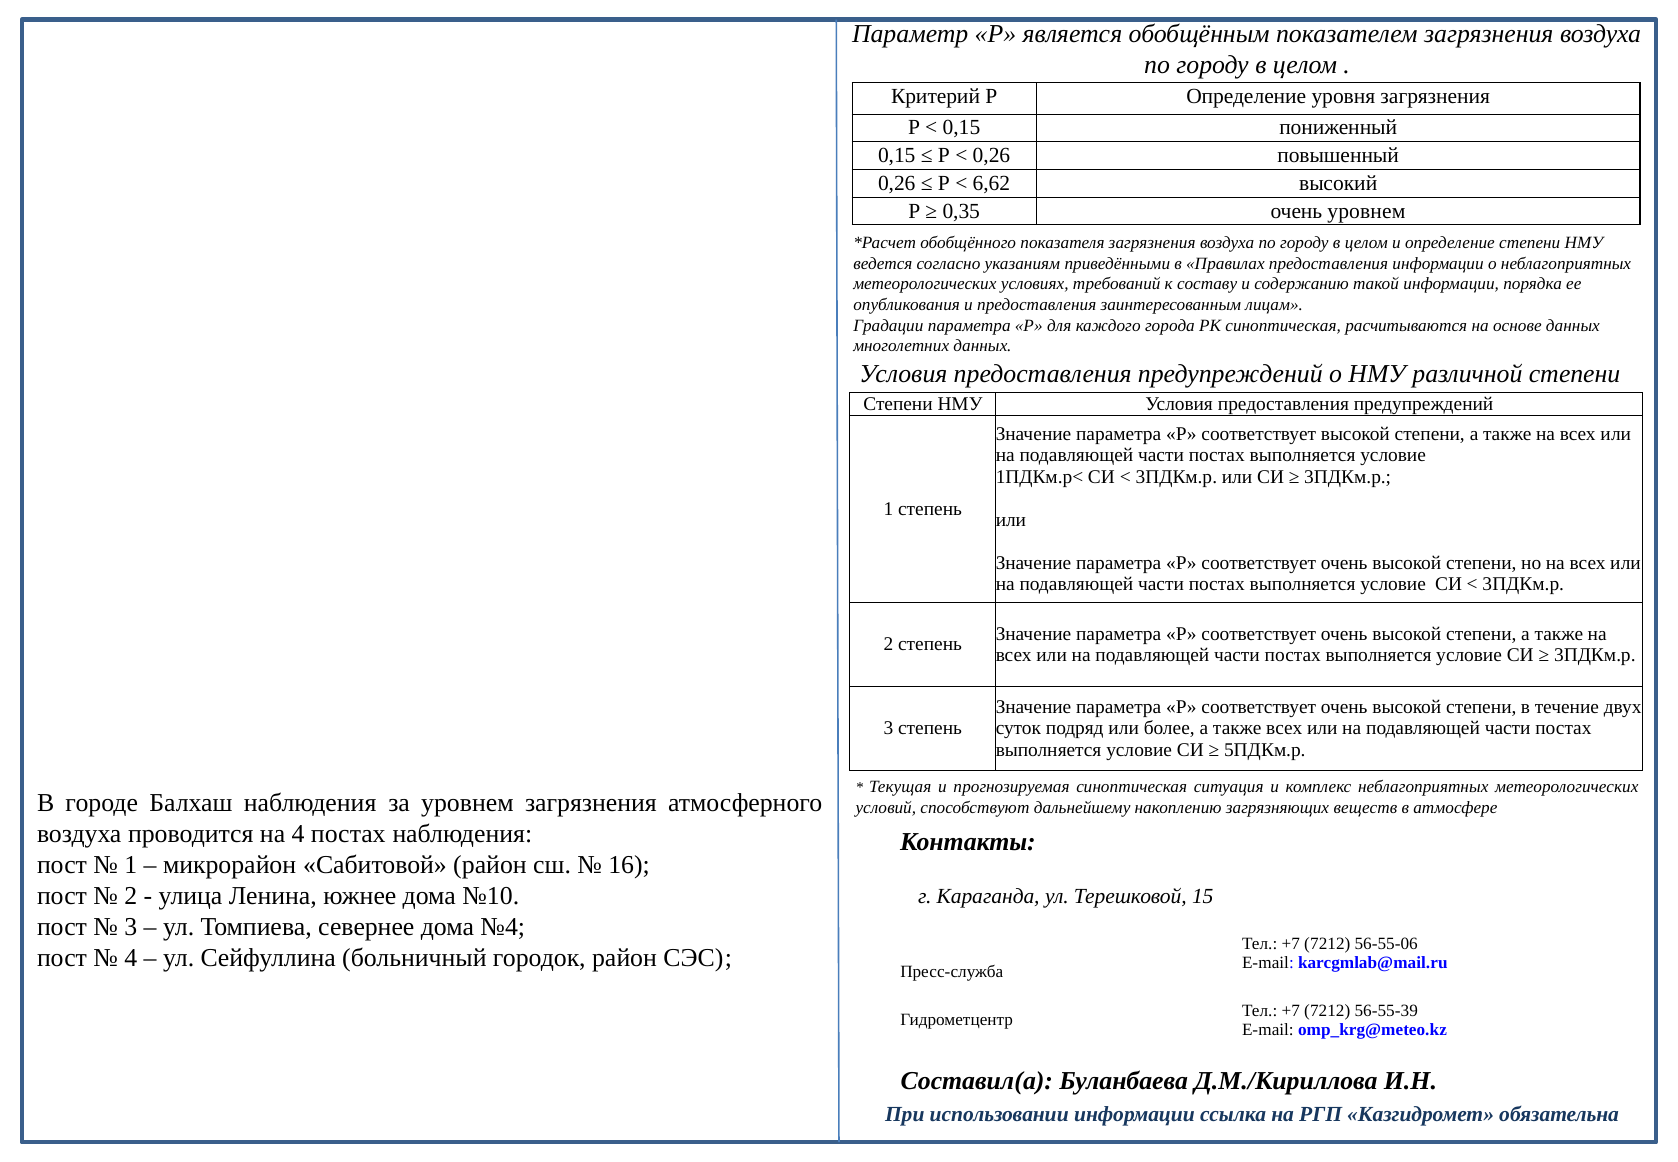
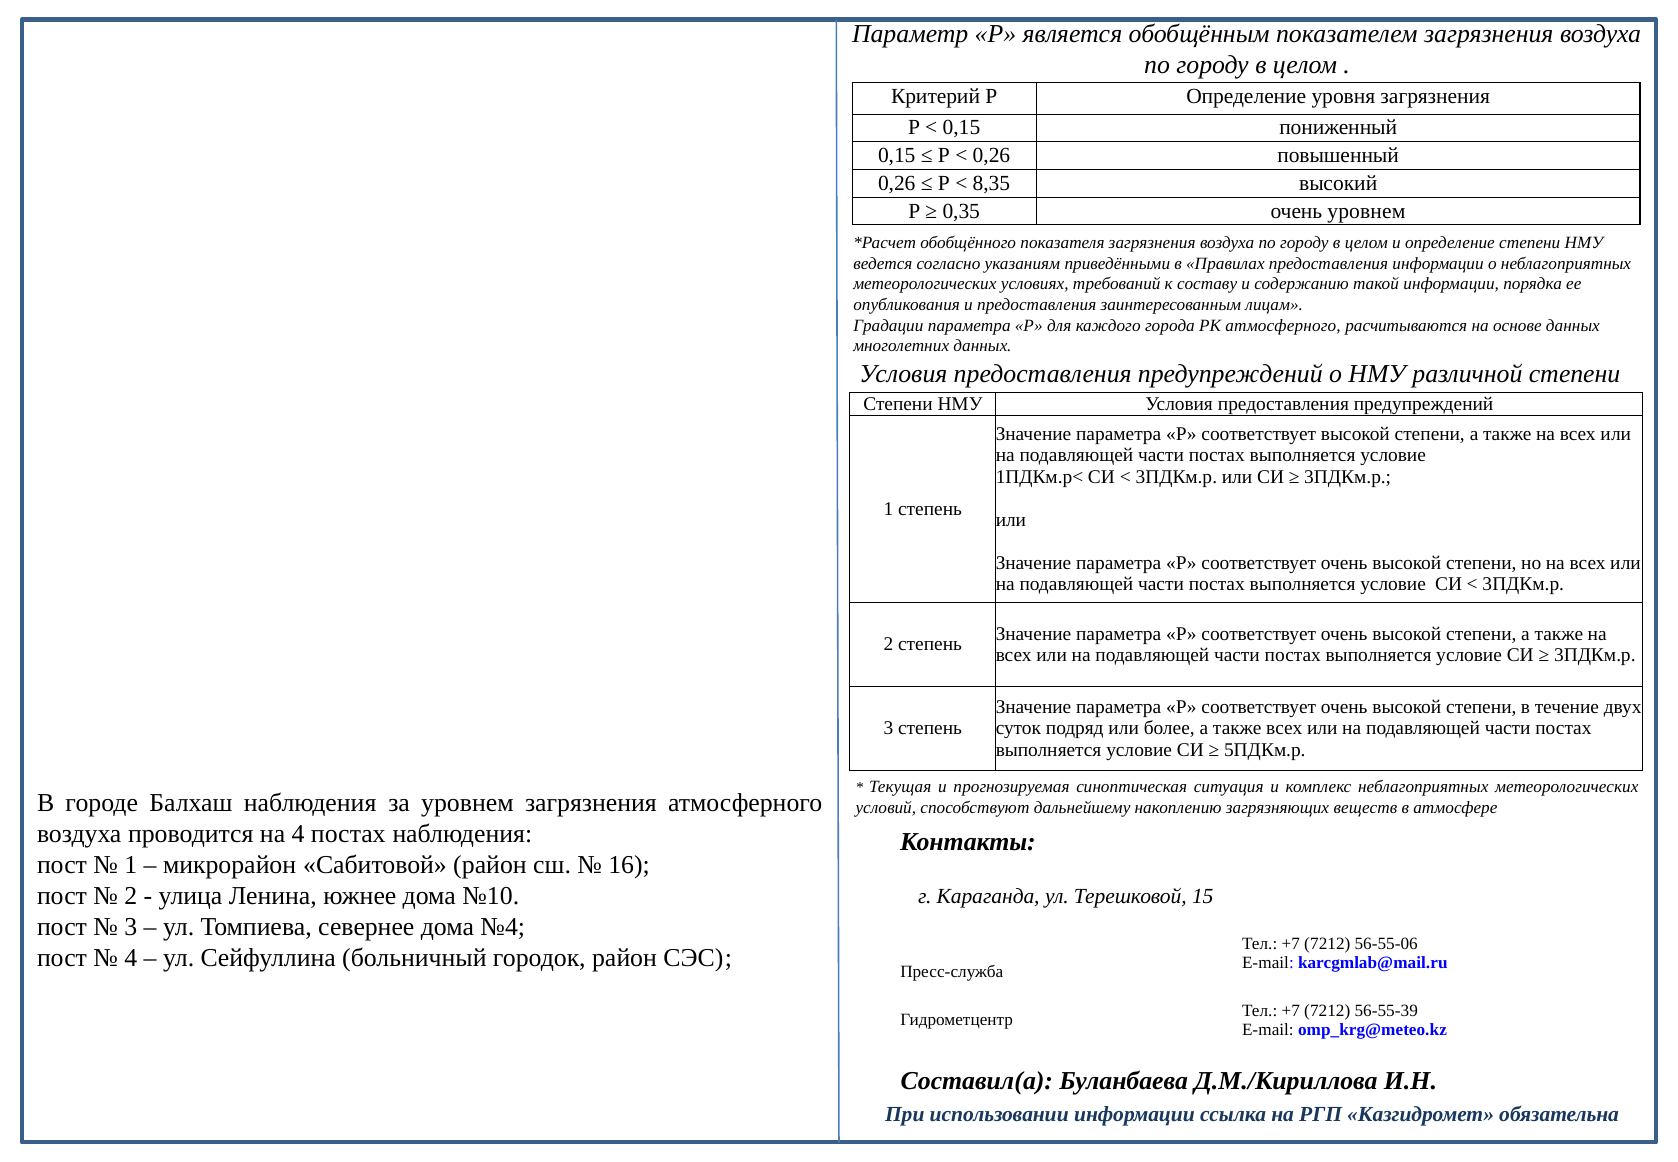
6,62: 6,62 -> 8,35 (991, 183)
РК синоптическая: синоптическая -> атмосферного (1283, 325)
